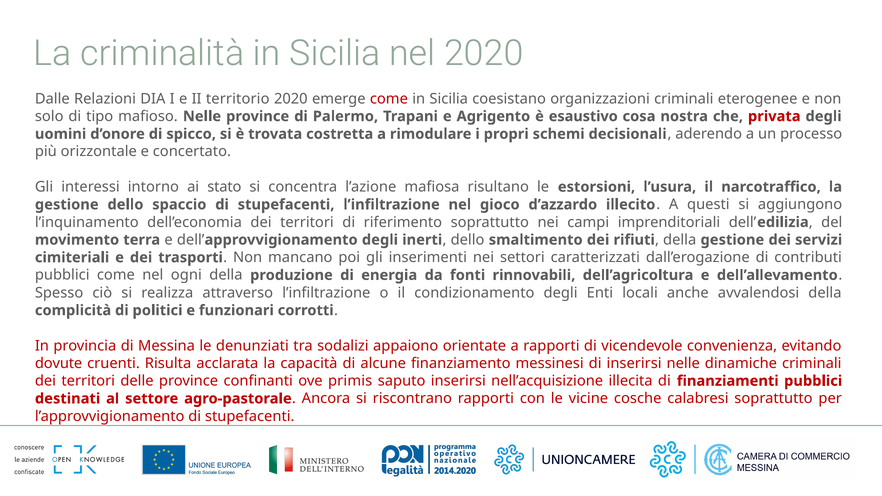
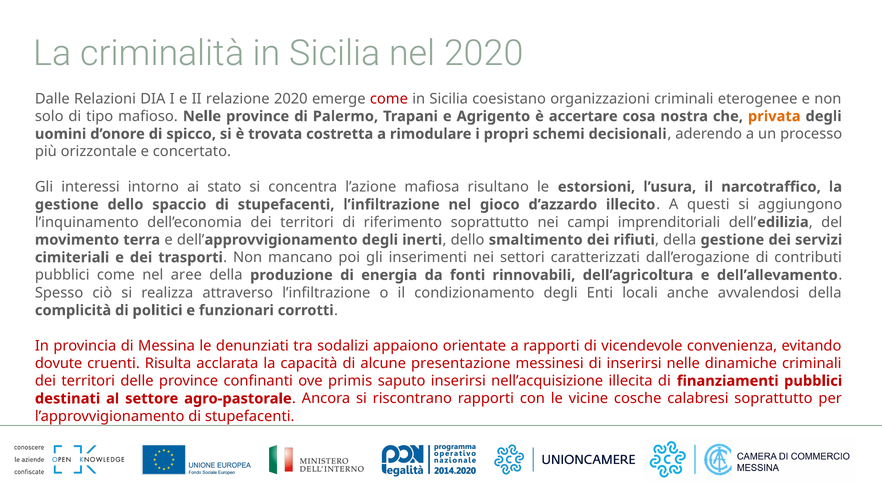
territorio: territorio -> relazione (238, 99)
esaustivo: esaustivo -> accertare (583, 116)
privata colour: red -> orange (774, 116)
ogni: ogni -> aree (186, 275)
finanziamento: finanziamento -> presentazione (461, 363)
